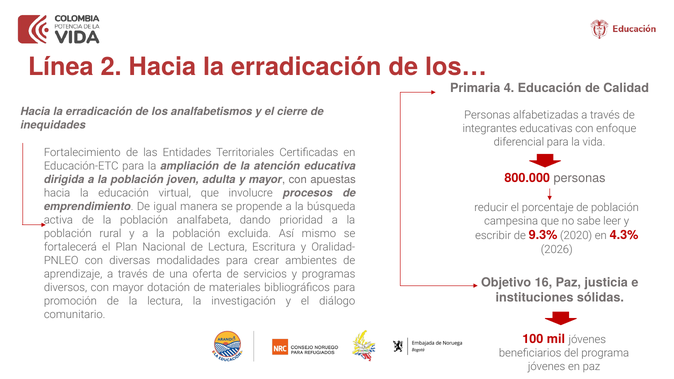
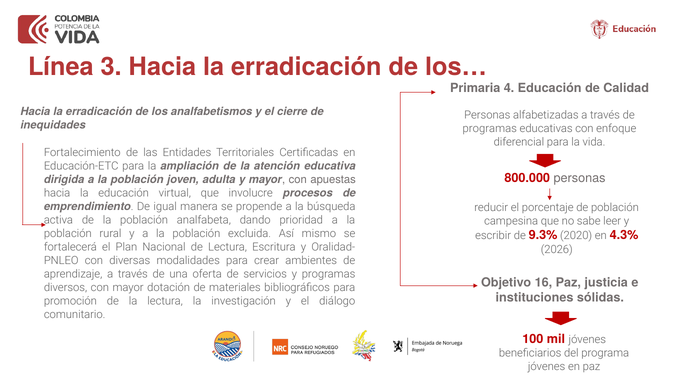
2: 2 -> 3 (111, 67)
integrantes: integrantes -> programas (490, 128)
